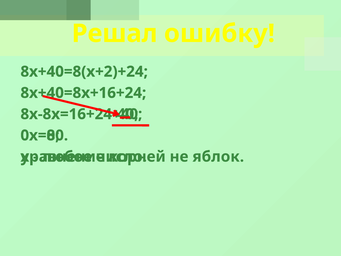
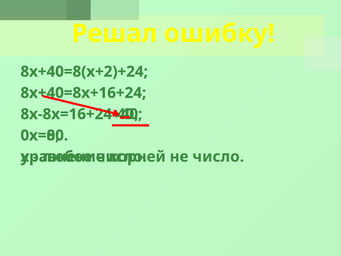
не яблок: яблок -> число (218, 157)
